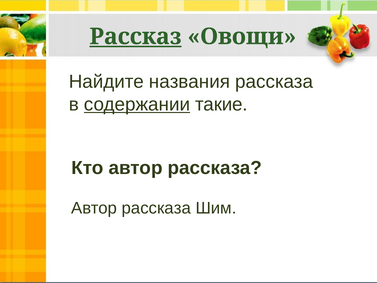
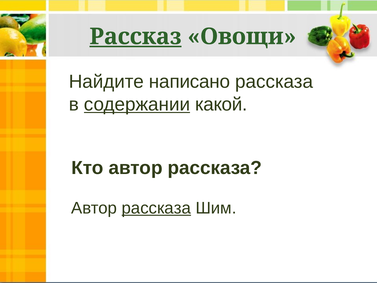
названия: названия -> написано (190, 82)
такие: такие -> какой (221, 104)
рассказа underline: none -> present (156, 208)
